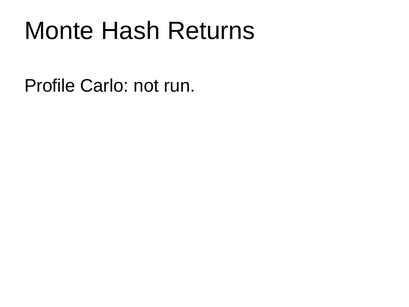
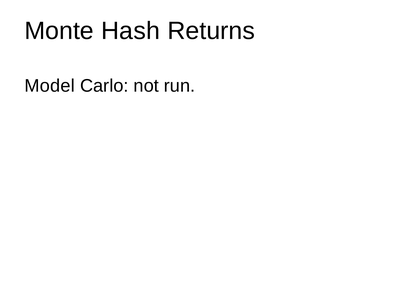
Profile: Profile -> Model (50, 86)
